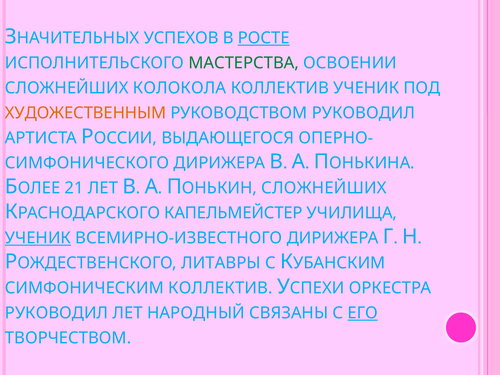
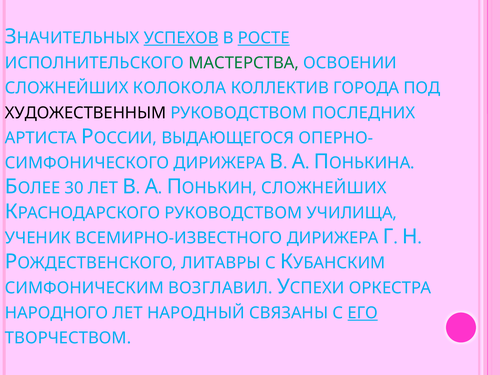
УСПЕХОВ underline: none -> present (181, 38)
КОЛЛЕКТИВ УЧЕНИК: УЧЕНИК -> ГОРОДА (366, 88)
ХУДОЖЕСТВЕННЫМ colour: orange -> black (86, 113)
РУКОВОДСТВОМ РУКОВОДИЛ: РУКОВОДИЛ -> ПОСЛЕДНИХ (363, 113)
21: 21 -> 30 (74, 188)
КАПЕЛЬМЕЙСТЕР: КАПЕЛЬМЕЙСТЕР -> РУКОВОДСТВОМ (233, 213)
УЧЕНИК underline: present -> none (38, 238)
СИМФОНИЧЕСКИМ КОЛЛЕКТИВ: КОЛЛЕКТИВ -> ВОЗГЛАВИЛ (220, 288)
РУКОВОДИЛ: РУКОВОДИЛ -> НАРОДНОГО (57, 313)
